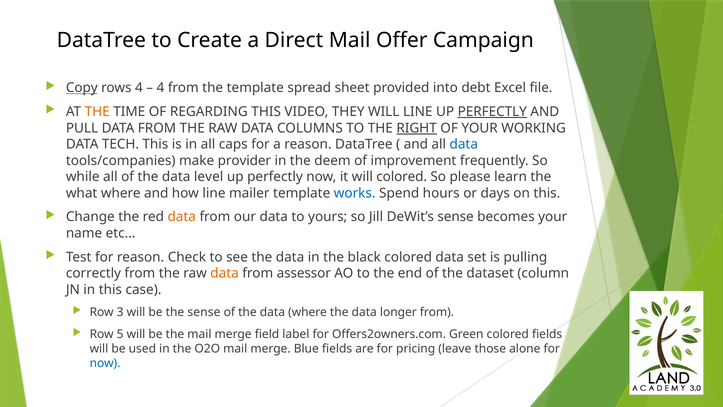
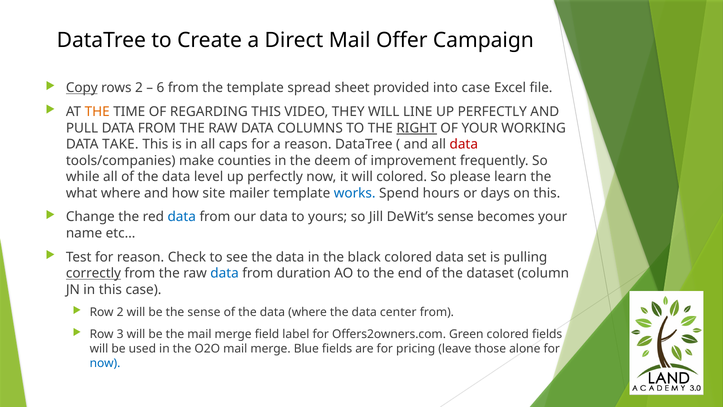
rows 4: 4 -> 2 (139, 88)
4: 4 -> 6 (160, 88)
into debt: debt -> case (476, 88)
PERFECTLY underline: present -> none (492, 112)
TECH: TECH -> TAKE (120, 144)
data colour: blue -> red (464, 144)
provider: provider -> counties (244, 161)
how line: line -> site (214, 193)
data colour: orange -> blue (182, 217)
correctly underline: none -> present (93, 273)
data colour: orange -> blue (225, 273)
assessor: assessor -> duration (304, 273)
Row 3: 3 -> 2 (120, 312)
longer: longer -> center (398, 312)
5: 5 -> 3 (120, 334)
